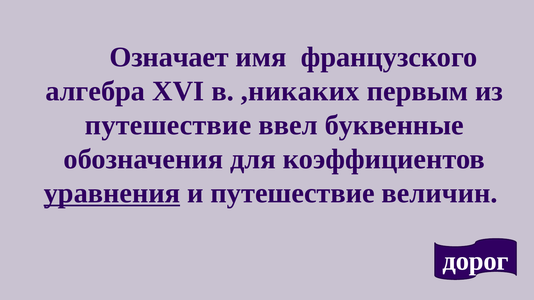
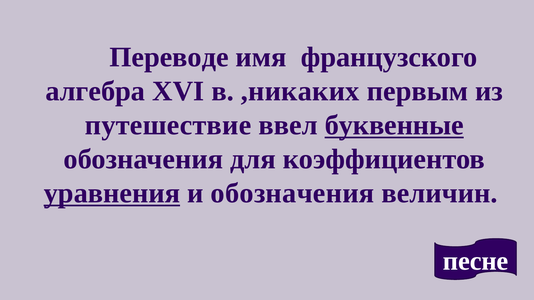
Означает: Означает -> Переводе (169, 57)
буквенные underline: none -> present (394, 125)
и путешествие: путешествие -> обозначения (292, 193)
дорог: дорог -> песне (476, 261)
